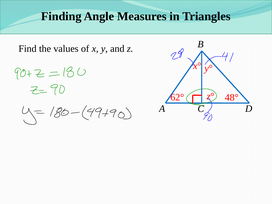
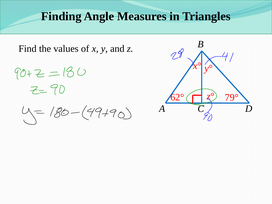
48°: 48° -> 79° (232, 98)
